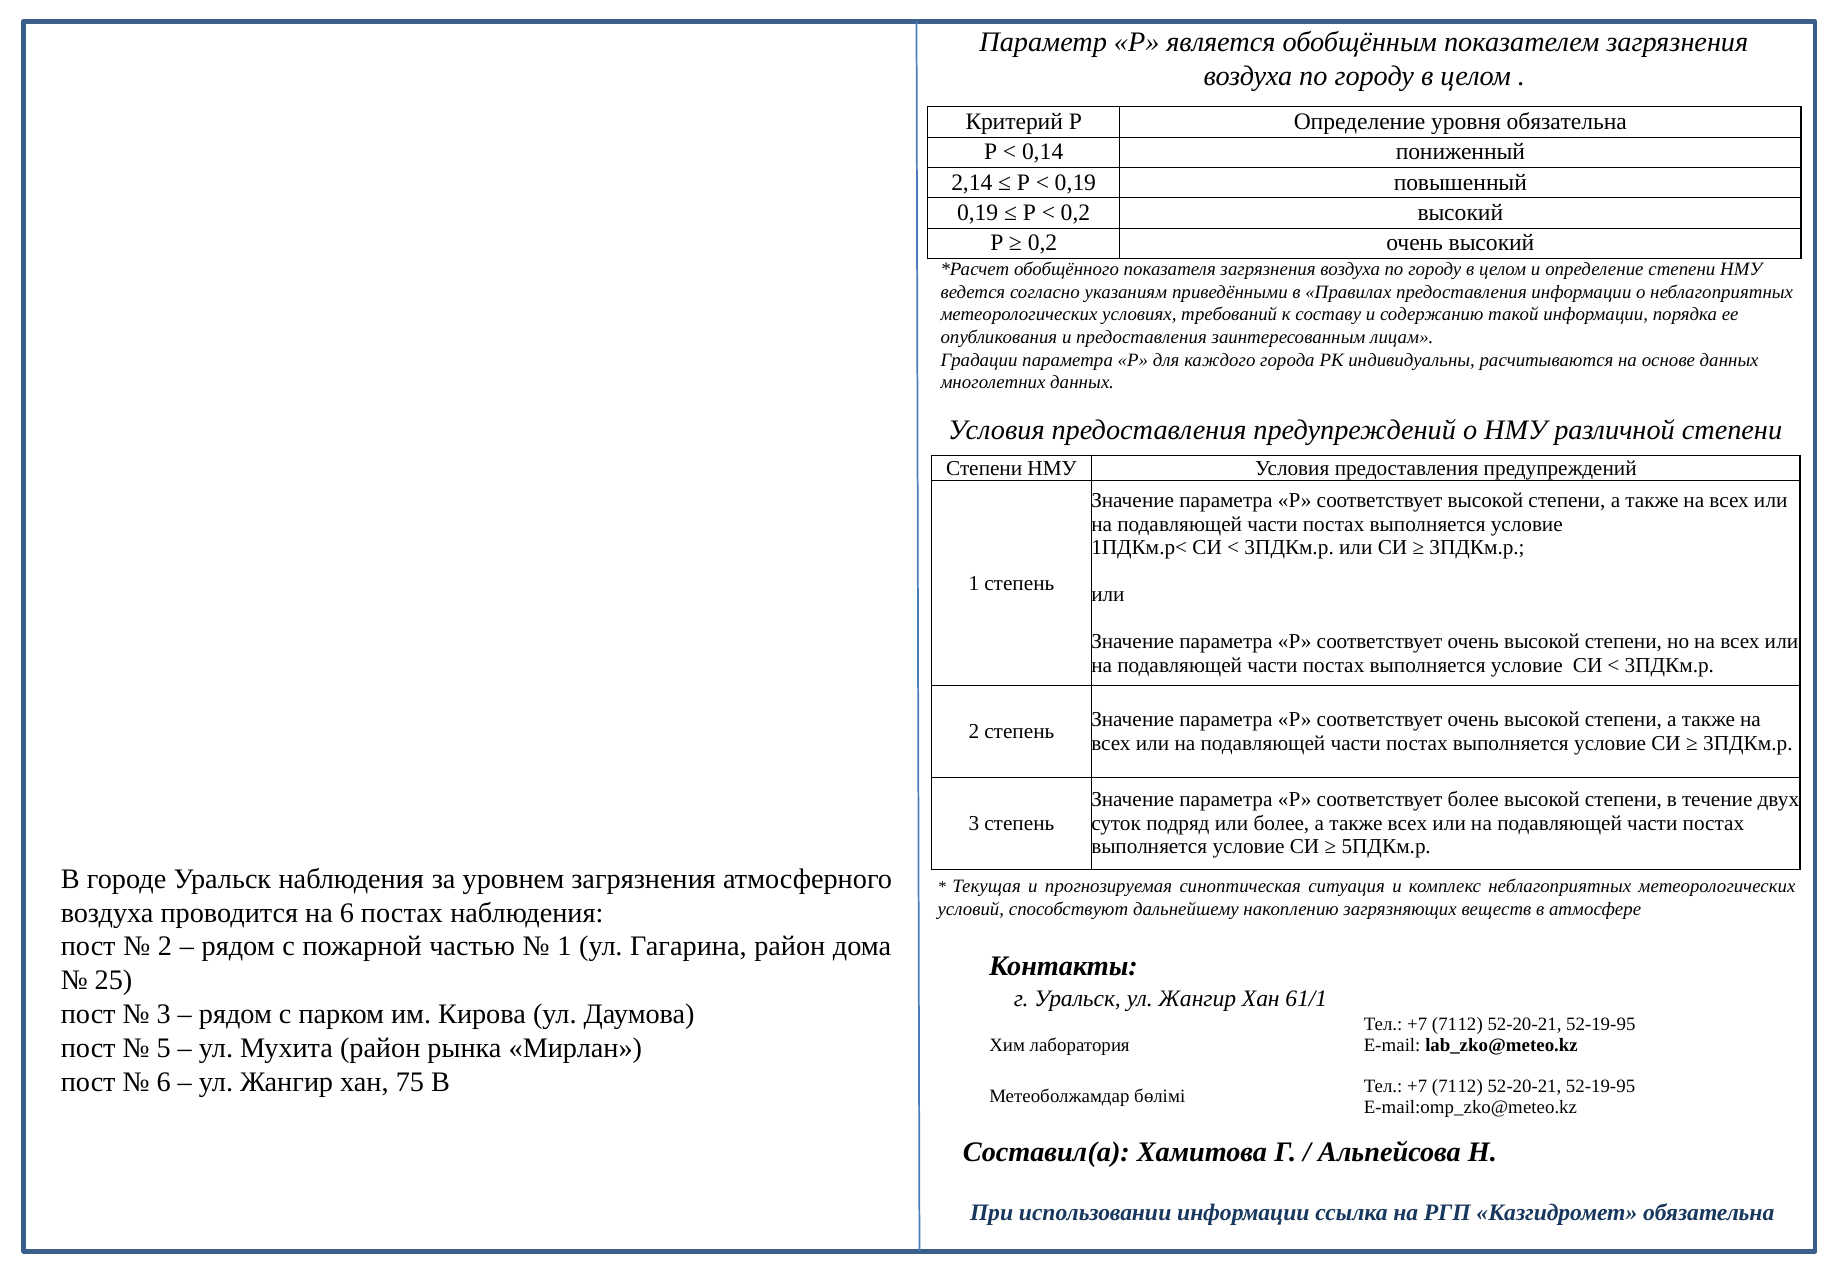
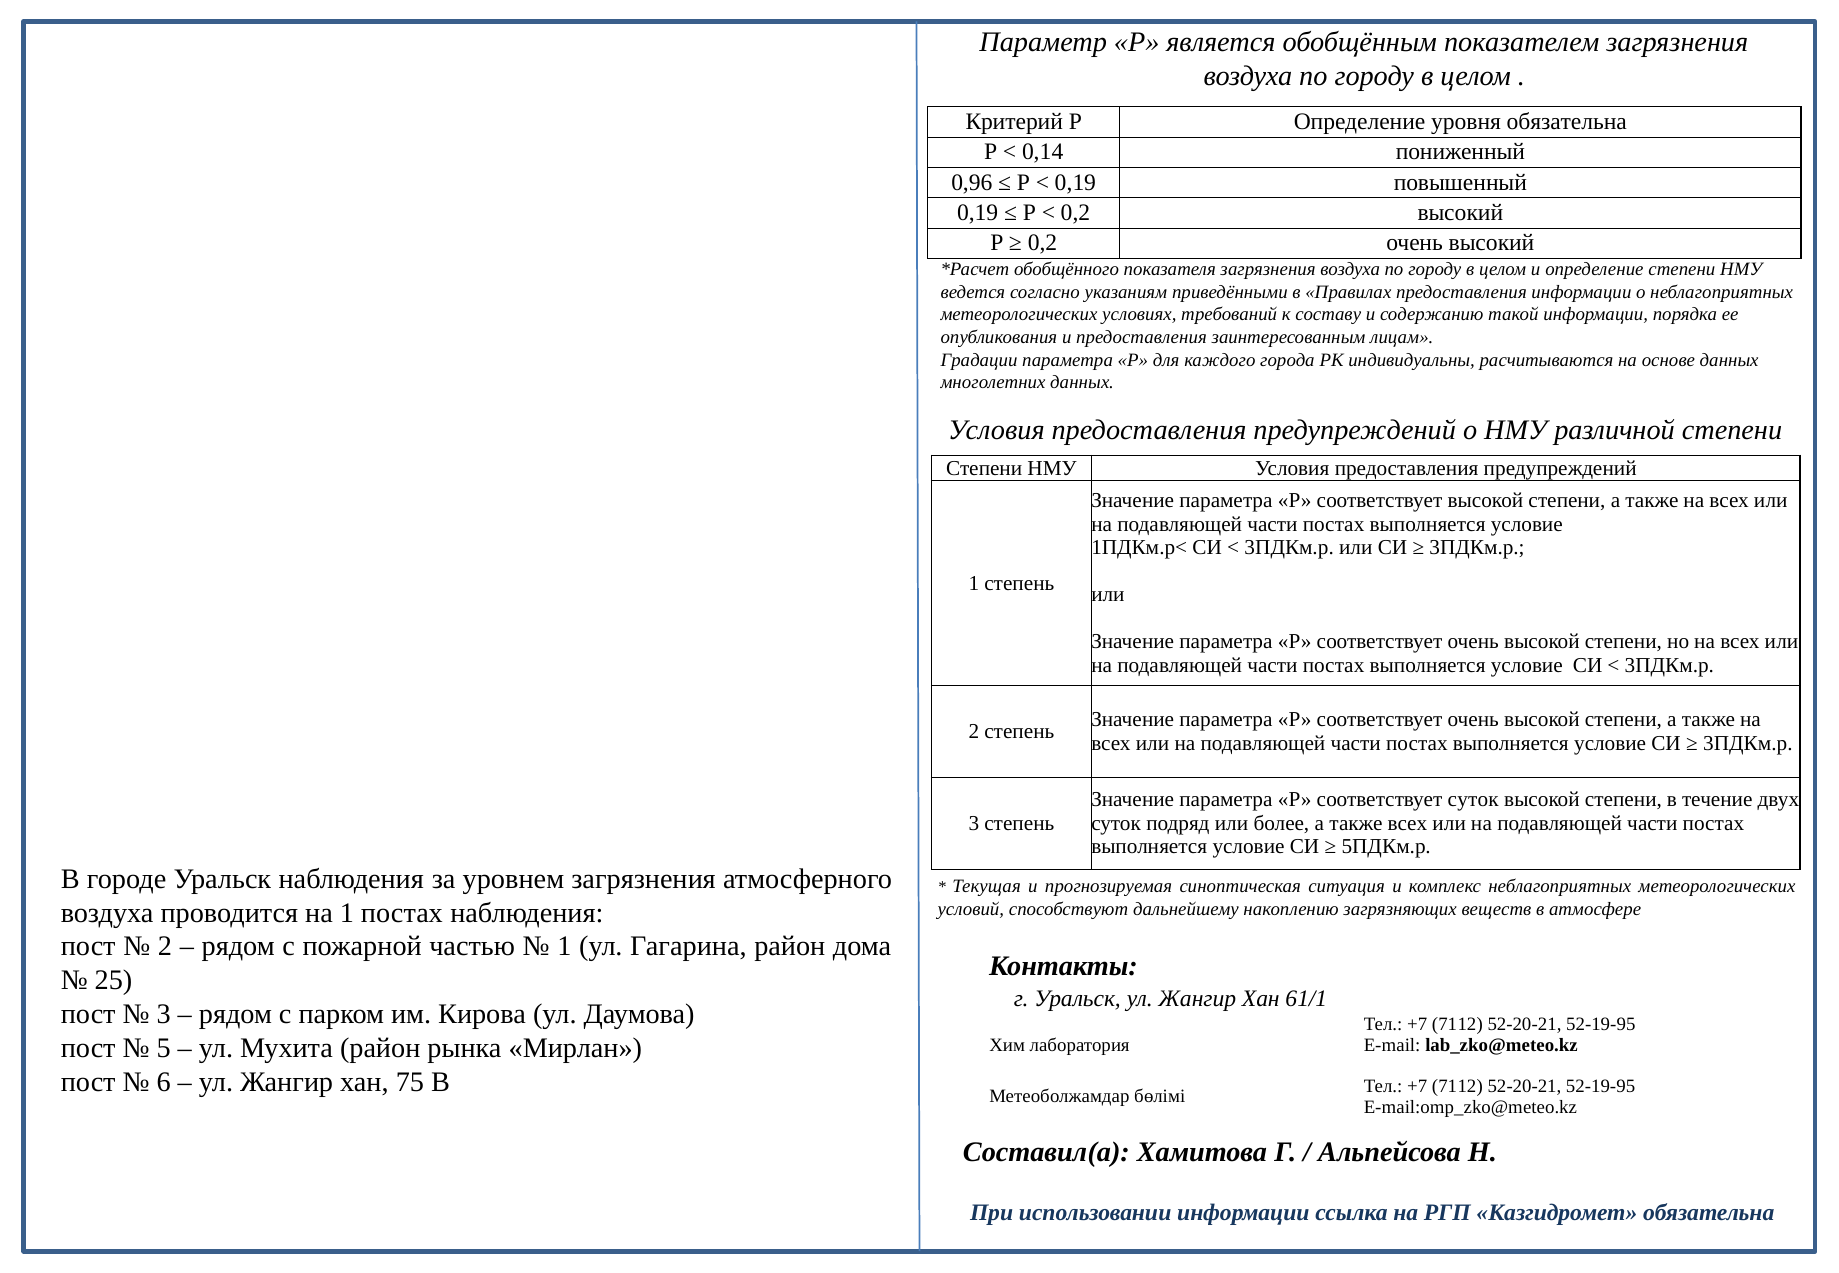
2,14: 2,14 -> 0,96 (972, 183)
соответствует более: более -> суток (1473, 800)
на 6: 6 -> 1 (347, 913)
